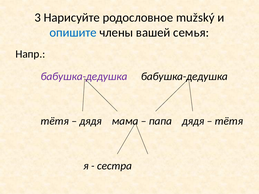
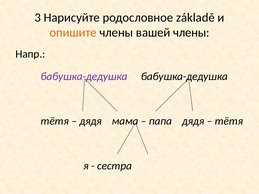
mužský: mužský -> základě (195, 18)
опишите colour: blue -> orange (73, 33)
вашей семья: семья -> члены (191, 33)
